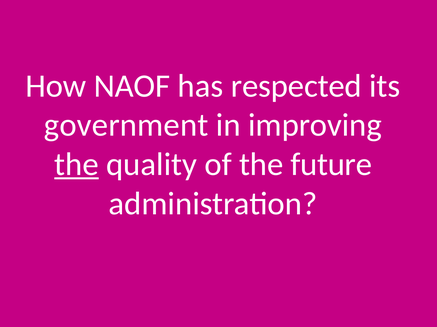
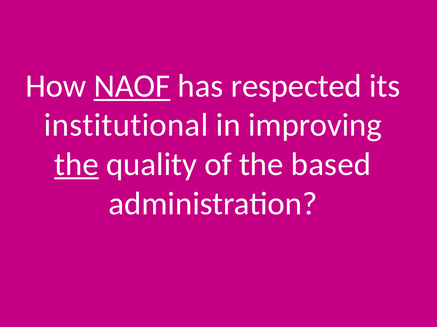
NAOF underline: none -> present (132, 86)
government: government -> institutional (126, 125)
future: future -> based (331, 165)
